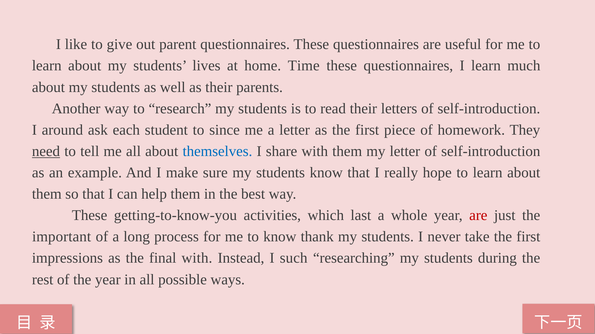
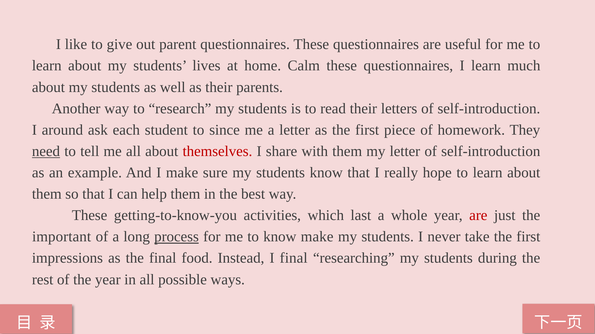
Time: Time -> Calm (304, 66)
themselves colour: blue -> red (217, 152)
process underline: none -> present (177, 237)
know thank: thank -> make (317, 237)
final with: with -> food (197, 259)
I such: such -> final (294, 259)
